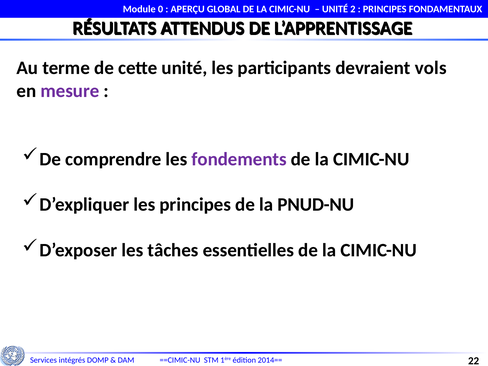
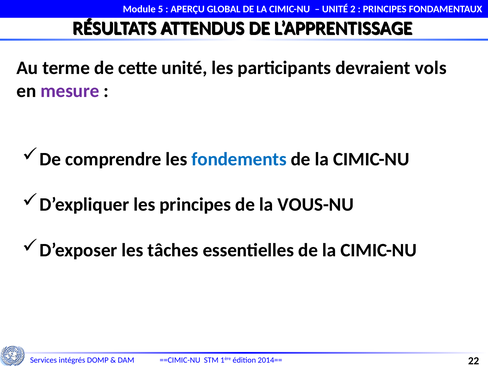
0: 0 -> 5 (161, 9)
fondements colour: purple -> blue (239, 159)
PNUD-NU: PNUD-NU -> VOUS-NU (316, 205)
